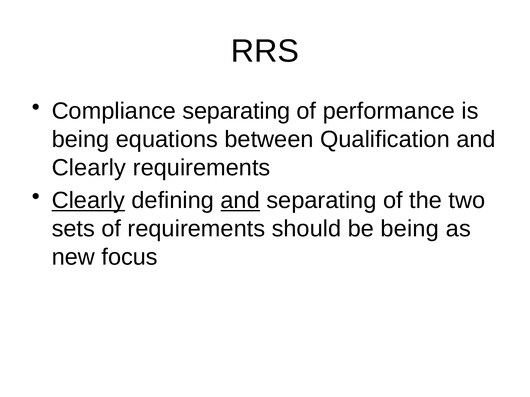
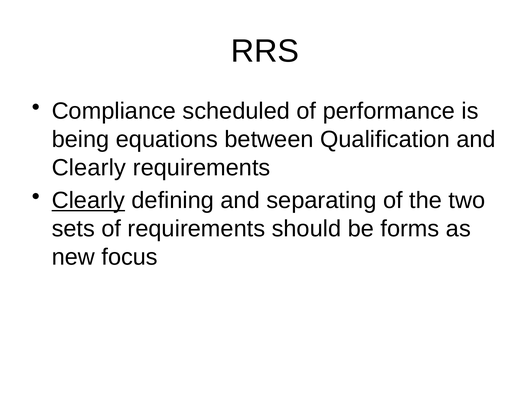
Compliance separating: separating -> scheduled (236, 111)
and underline: present -> none (240, 201)
be being: being -> forms (410, 229)
